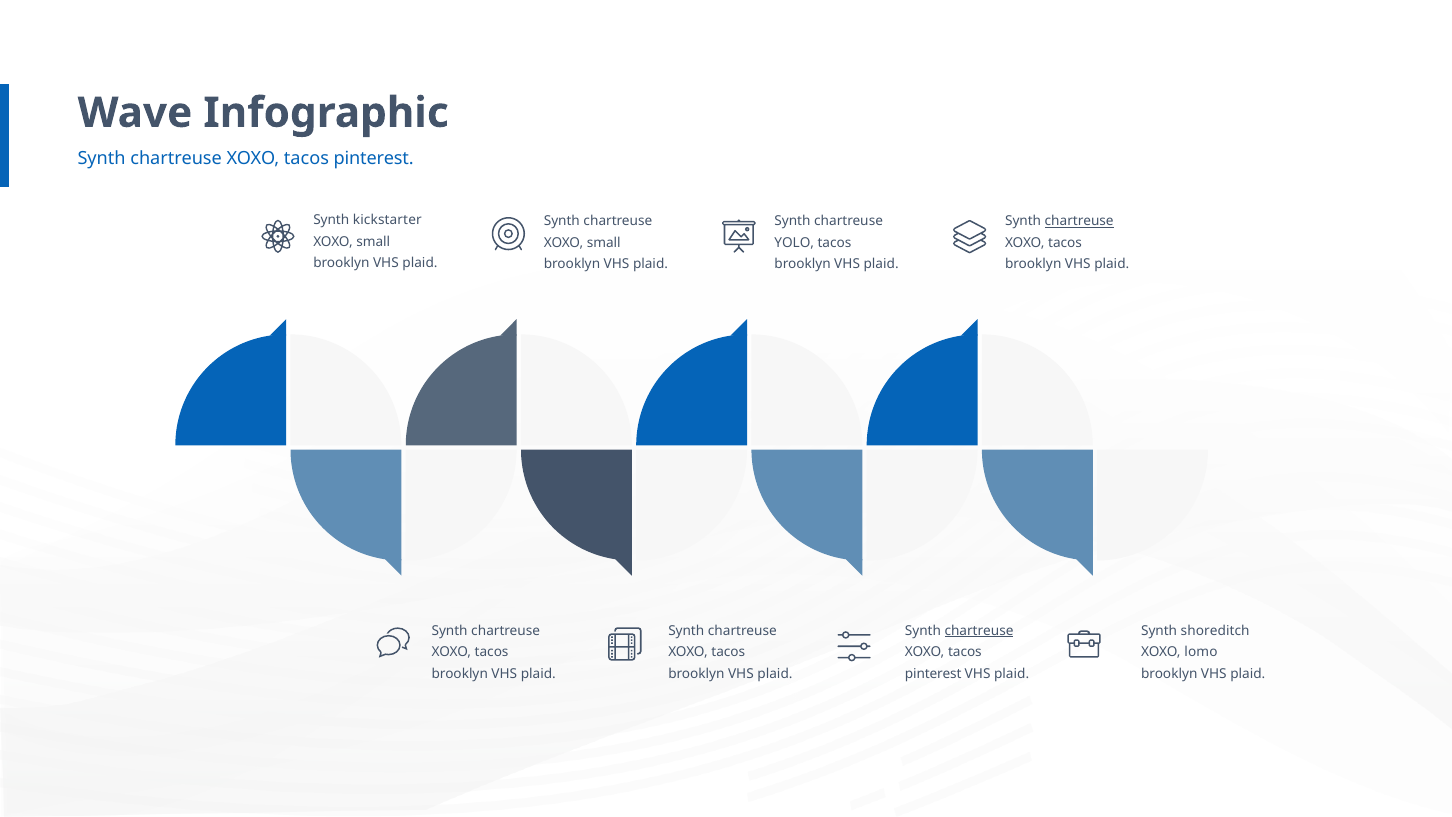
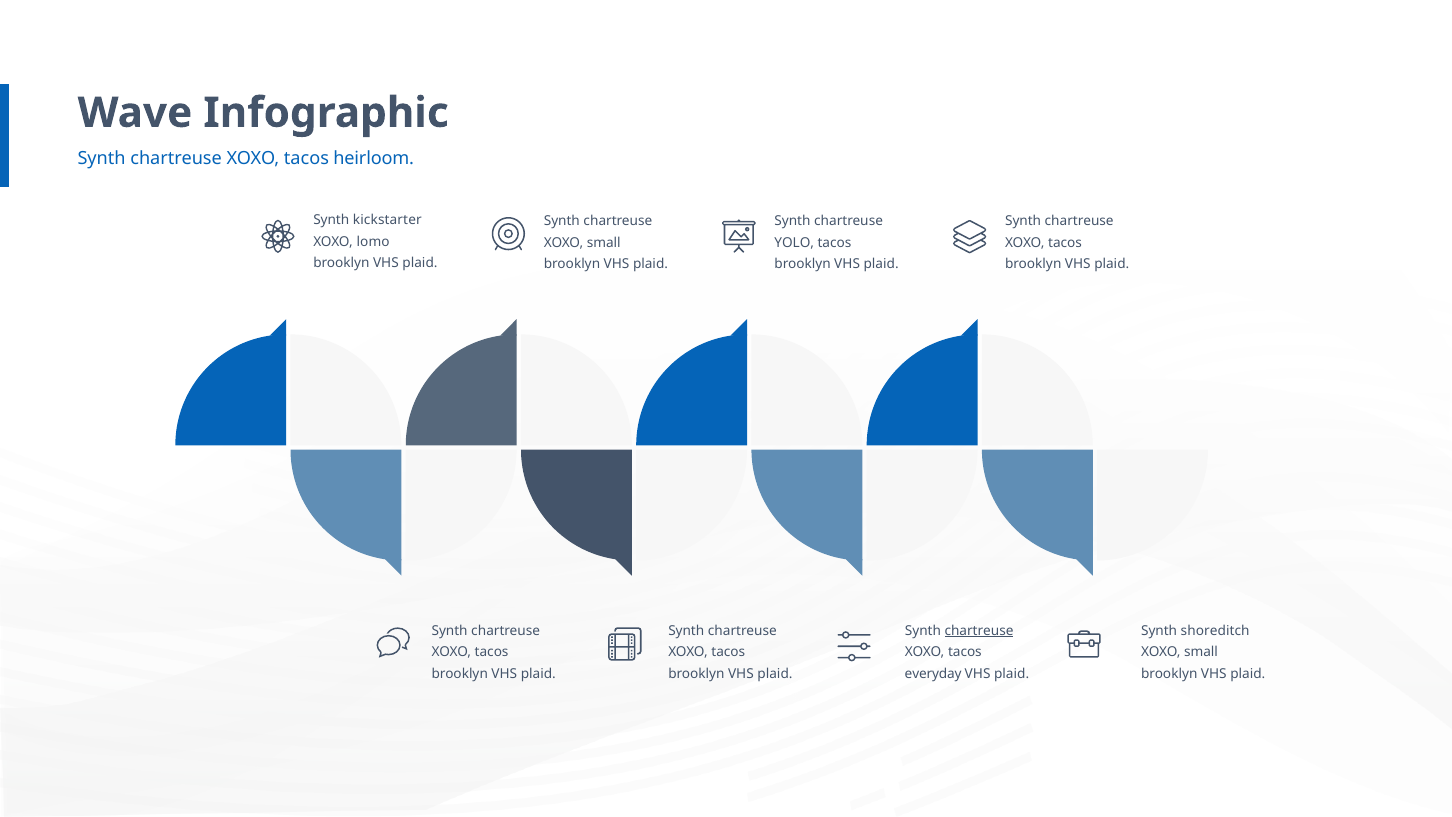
pinterest: pinterest -> heirloom (374, 159)
chartreuse underline: present -> none (1079, 221)
small: small -> lomo (373, 242)
lomo: lomo -> small (1201, 652)
pinterest: pinterest -> everyday (933, 673)
